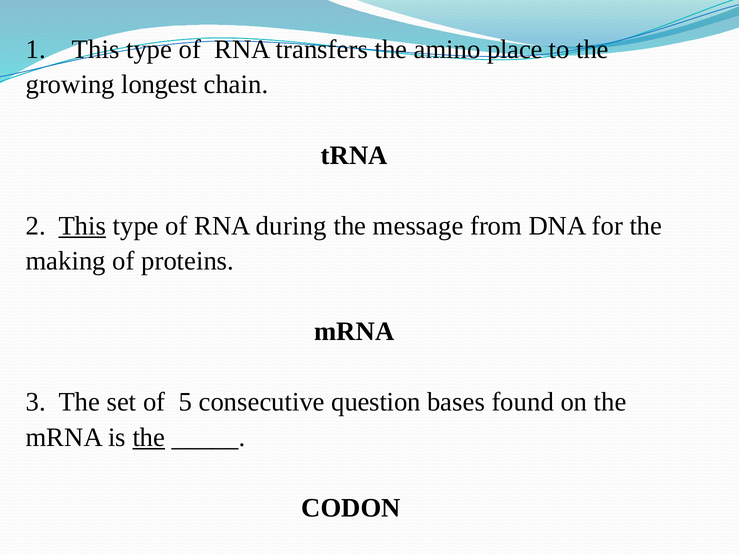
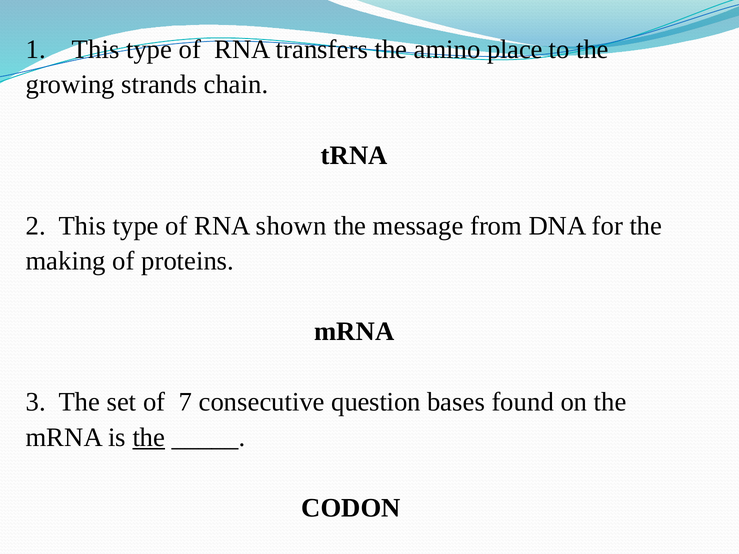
longest: longest -> strands (159, 85)
This underline: present -> none (82, 226)
during: during -> shown (291, 226)
5: 5 -> 7 (185, 402)
